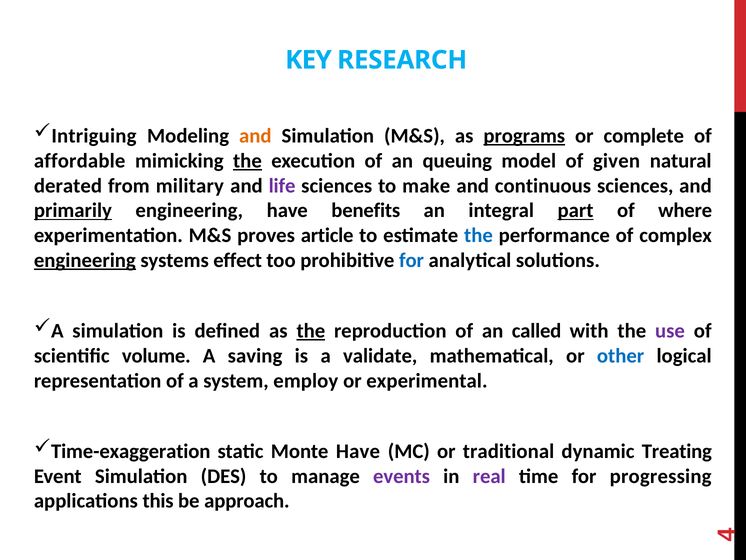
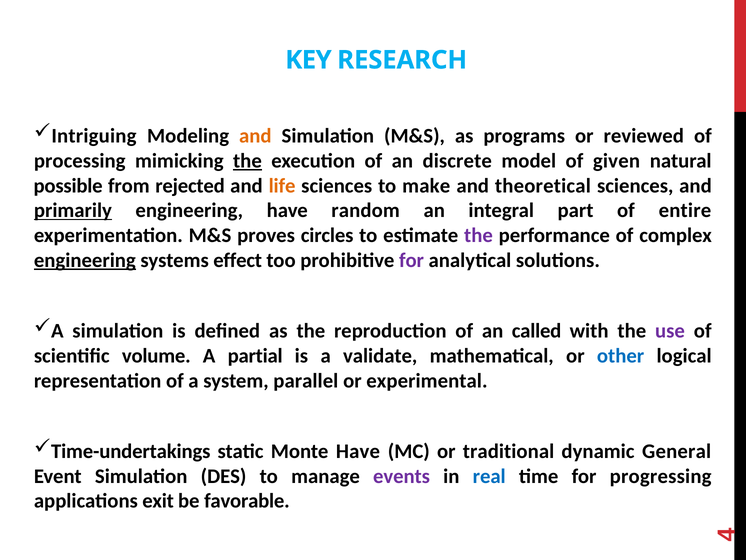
programs underline: present -> none (524, 136)
complete: complete -> reviewed (644, 136)
affordable: affordable -> processing (80, 161)
queuing: queuing -> discrete (457, 161)
derated: derated -> possible (68, 186)
military: military -> rejected (190, 186)
life colour: purple -> orange (282, 186)
continuous: continuous -> theoretical (543, 186)
benefits: benefits -> random (366, 210)
part underline: present -> none (576, 210)
where: where -> entire (685, 210)
article: article -> circles (327, 235)
the colour: blue -> purple (478, 235)
for colour: blue -> purple (412, 260)
the underline: present -> none (311, 331)
saving: saving -> partial (255, 355)
employ: employ -> parallel (306, 380)
Time-exaggeration: Time-exaggeration -> Time-undertakings (131, 451)
Treating: Treating -> General (677, 451)
real colour: purple -> blue (489, 476)
this: this -> exit (158, 501)
approach: approach -> favorable (247, 501)
